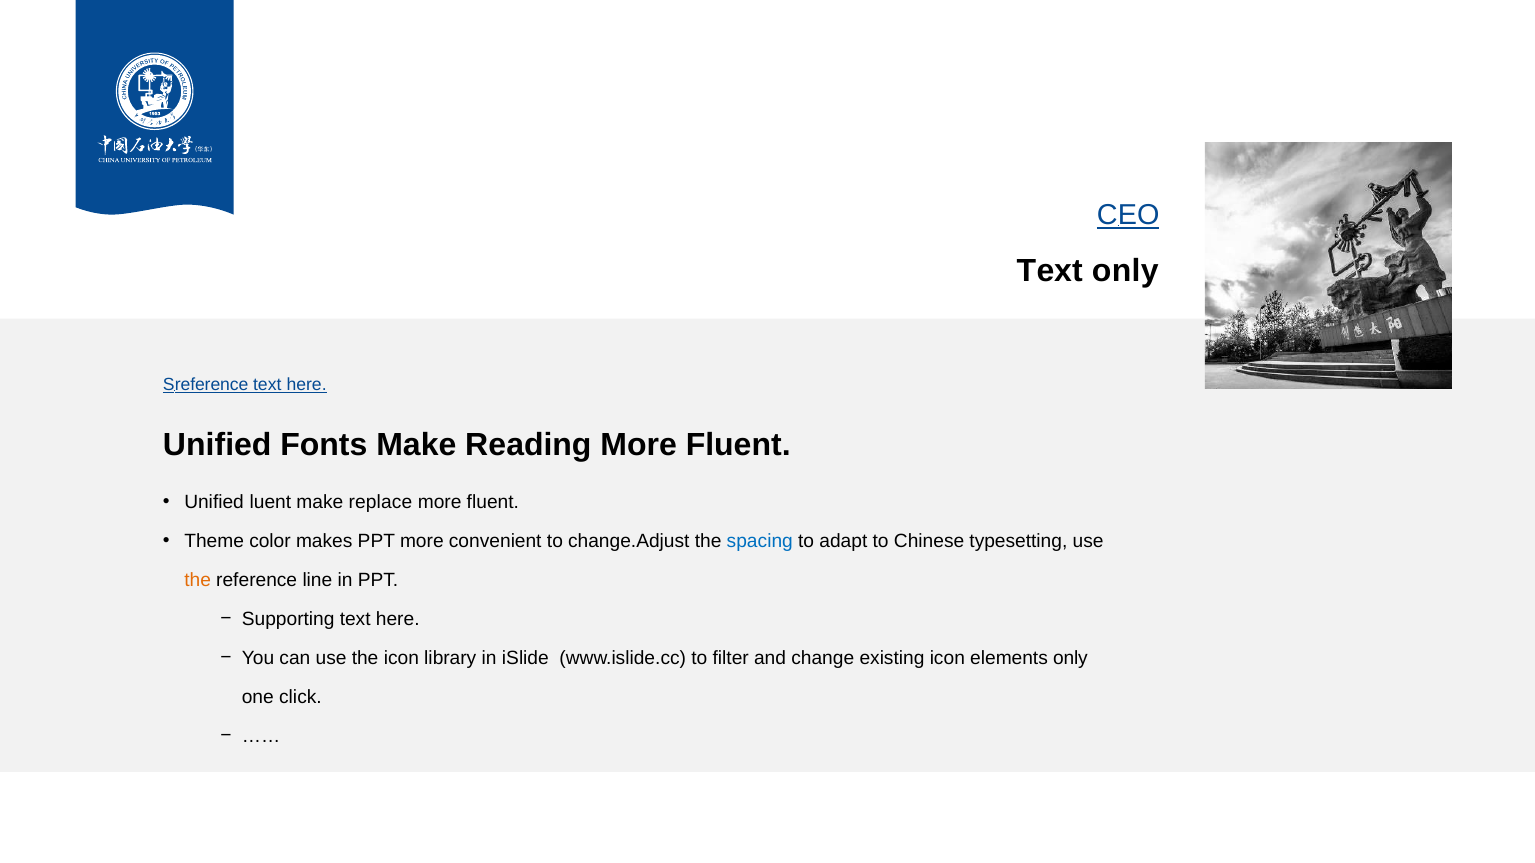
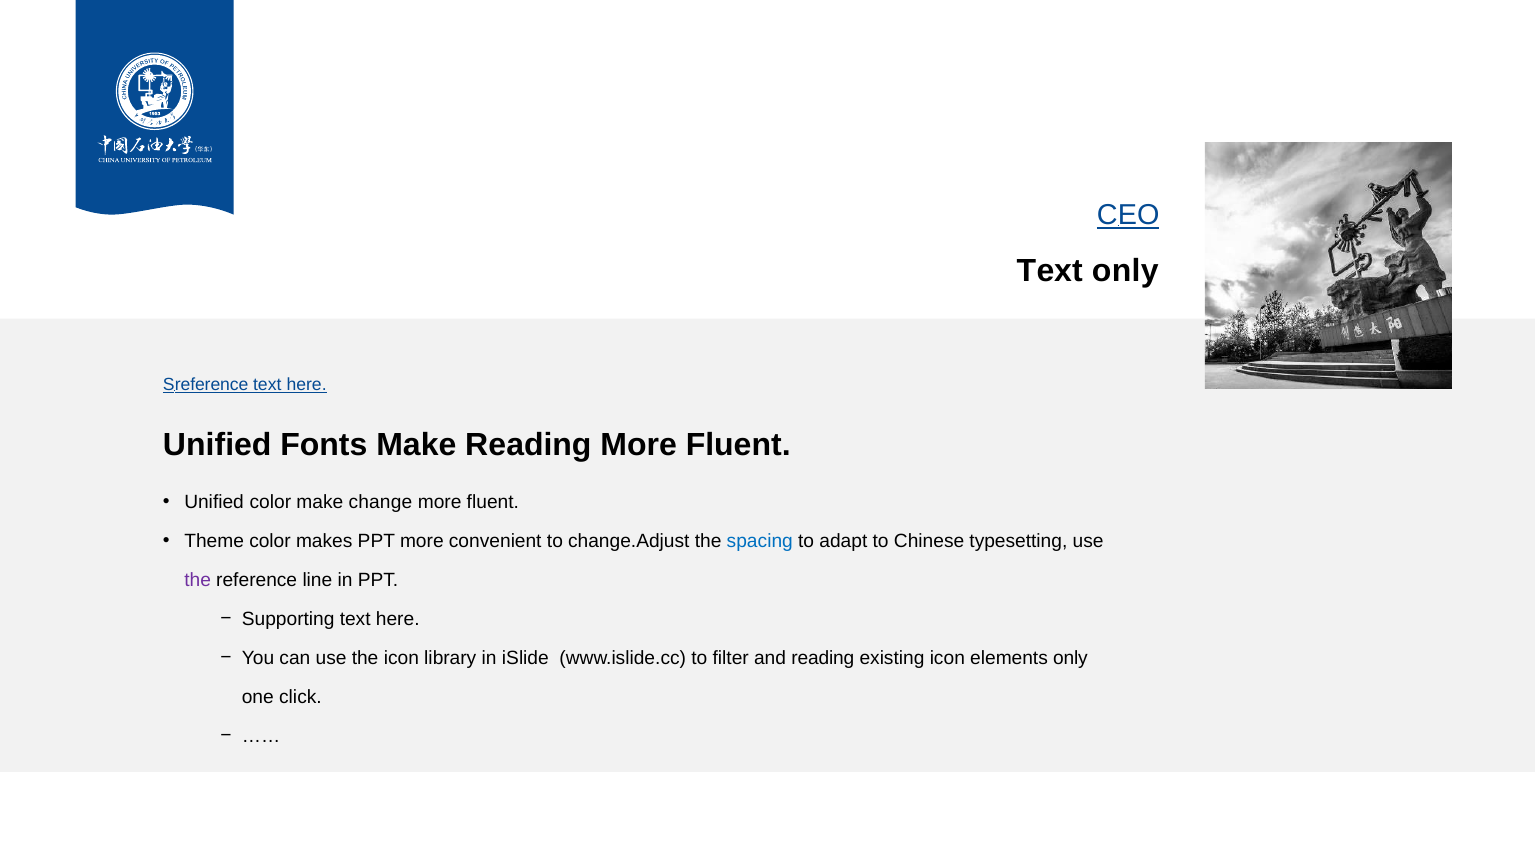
Unified luent: luent -> color (270, 502)
replace: replace -> change (380, 502)
the colour: orange -> purple (198, 581)
and change: change -> reading (823, 659)
